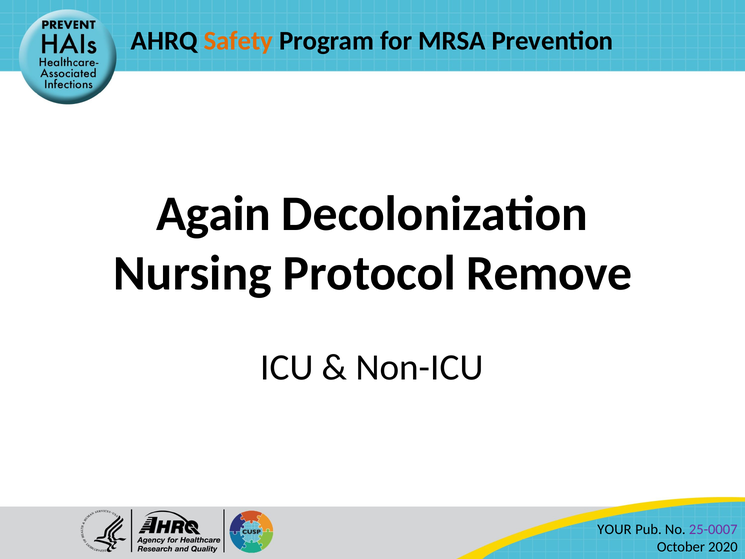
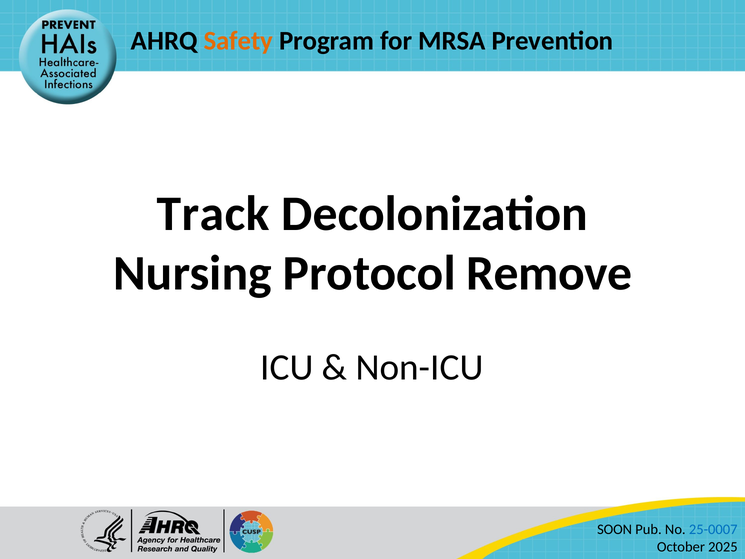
Again: Again -> Track (213, 214)
YOUR: YOUR -> SOON (615, 529)
25-0007 colour: purple -> blue (713, 529)
2020: 2020 -> 2025 (723, 547)
